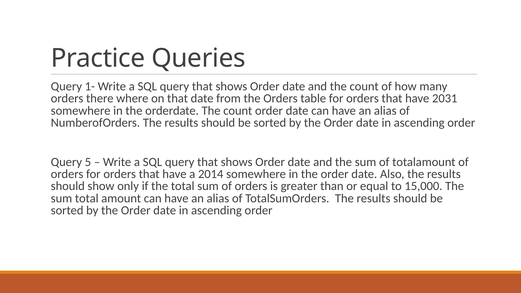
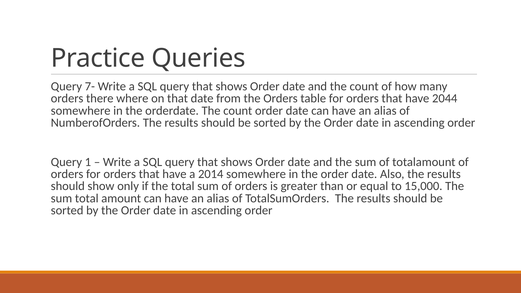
1-: 1- -> 7- (90, 86)
2031: 2031 -> 2044 (445, 99)
5: 5 -> 1 (88, 162)
